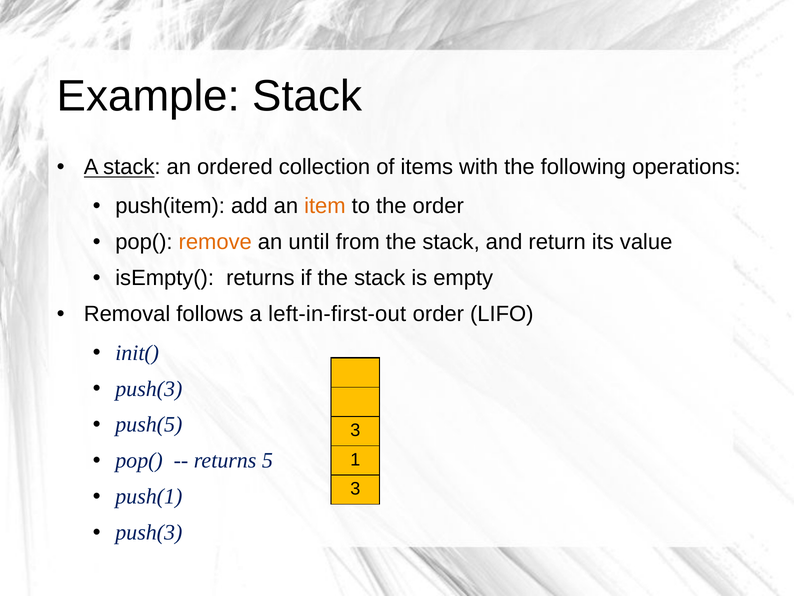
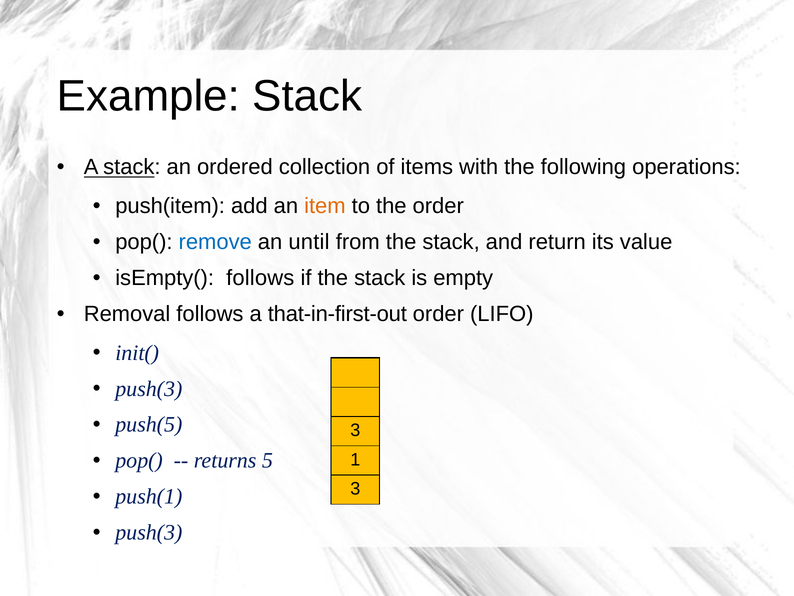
remove colour: orange -> blue (215, 242)
isEmpty( returns: returns -> follows (260, 278)
left-in-first-out: left-in-first-out -> that-in-first-out (337, 314)
